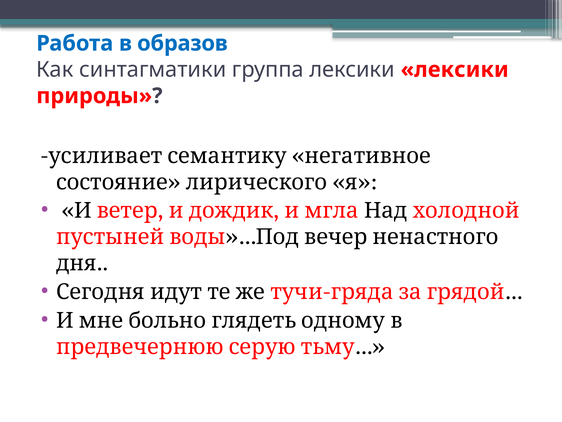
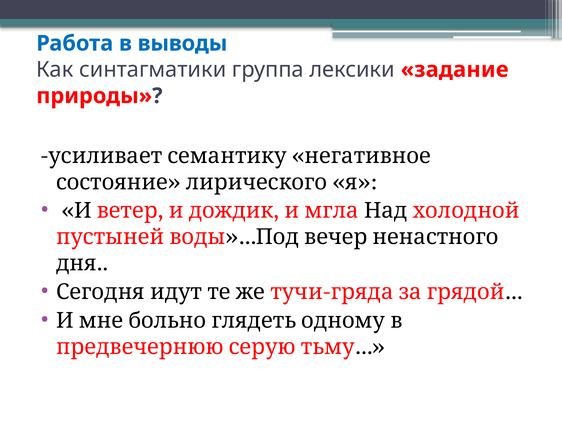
образов: образов -> выводы (182, 43)
лексики лексики: лексики -> задание (455, 70)
